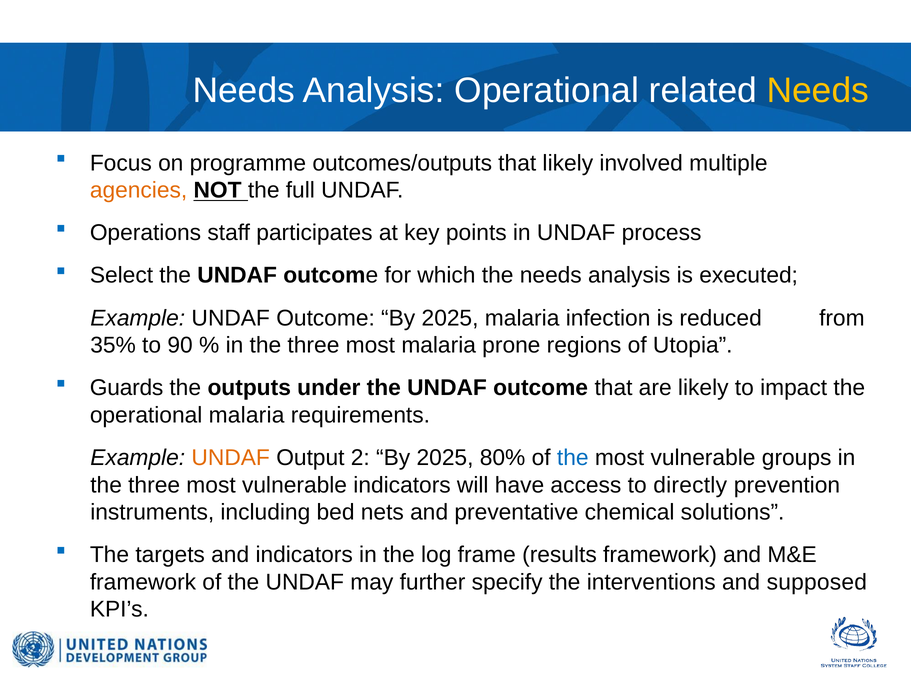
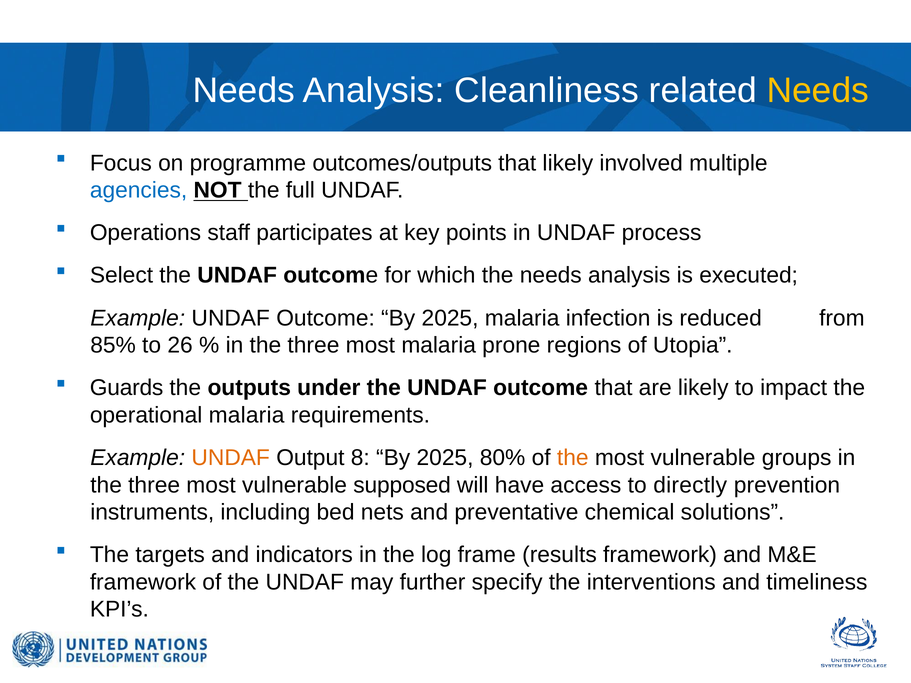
Analysis Operational: Operational -> Cleanliness (547, 90)
agencies colour: orange -> blue (139, 191)
35%: 35% -> 85% (113, 345)
90: 90 -> 26 (180, 345)
2: 2 -> 8 (360, 458)
the colour: blue -> orange (573, 458)
vulnerable indicators: indicators -> supposed (402, 485)
supposed: supposed -> timeliness (817, 582)
